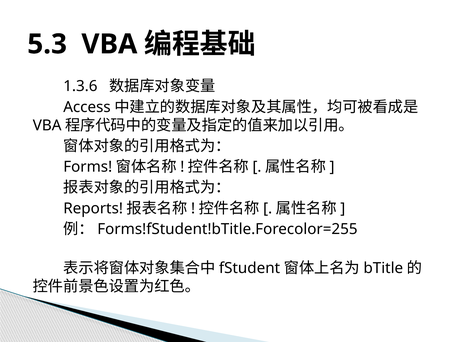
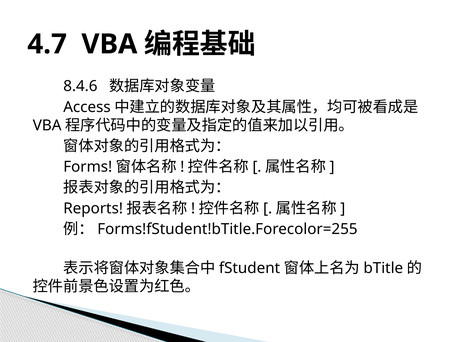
5.3: 5.3 -> 4.7 (47, 44)
1.3.6: 1.3.6 -> 8.4.6 (80, 86)
